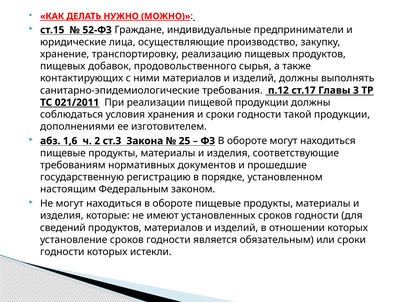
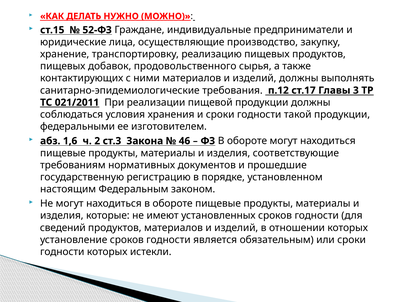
дополнениями: дополнениями -> федеральными (78, 126)
25: 25 -> 46 (184, 141)
